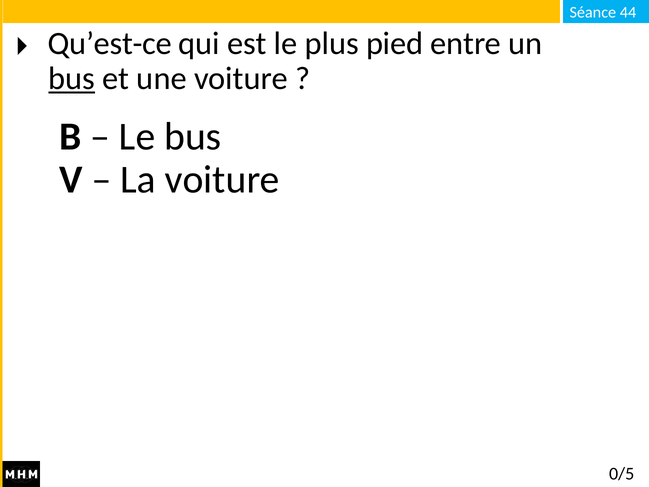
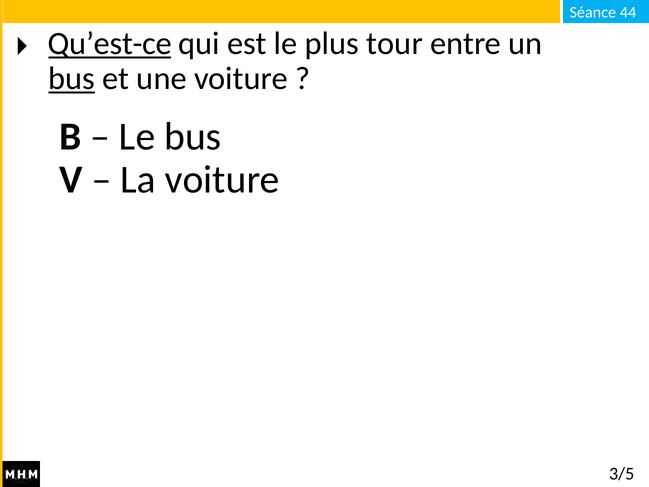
Qu’est-ce underline: none -> present (110, 43)
pied: pied -> tour (394, 43)
0/5: 0/5 -> 3/5 (622, 474)
